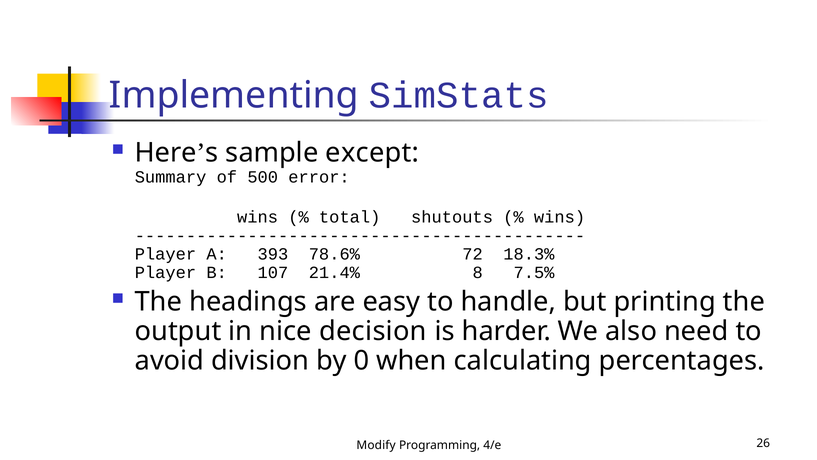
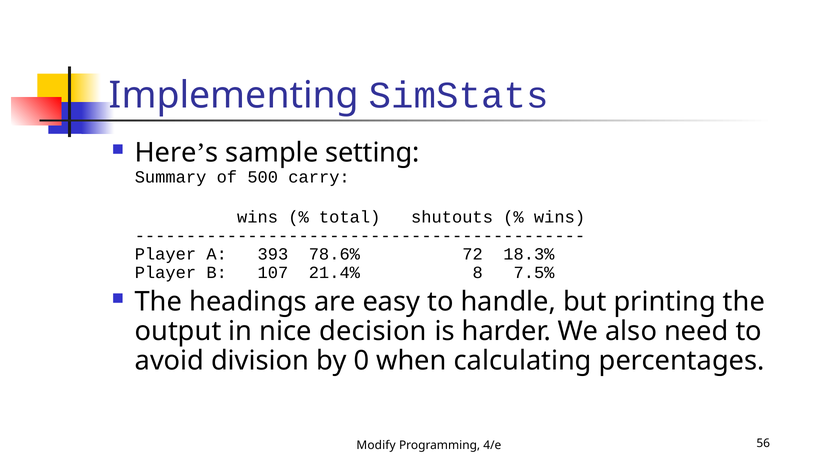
except: except -> setting (373, 153)
error: error -> carry (319, 177)
26: 26 -> 56 (763, 443)
